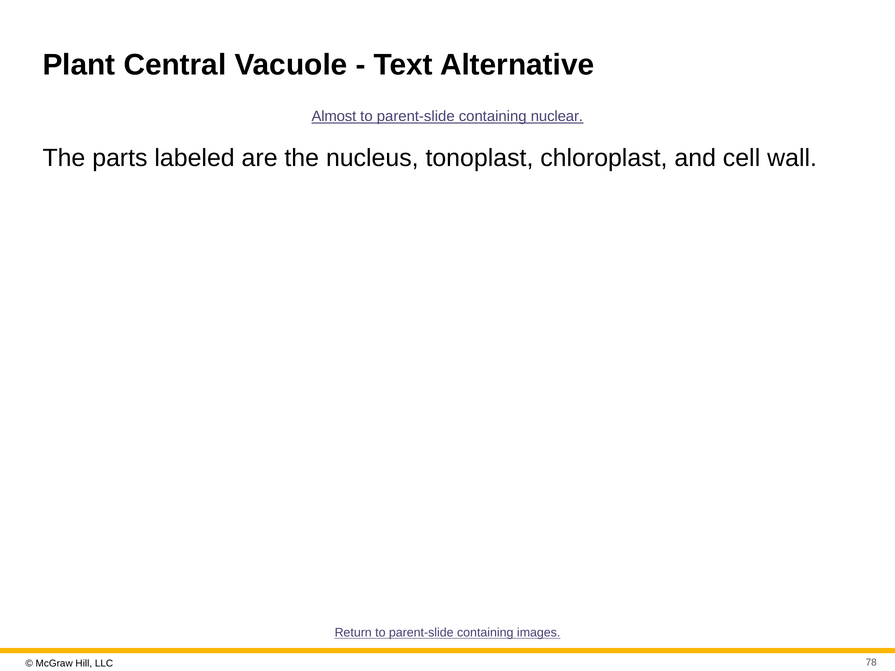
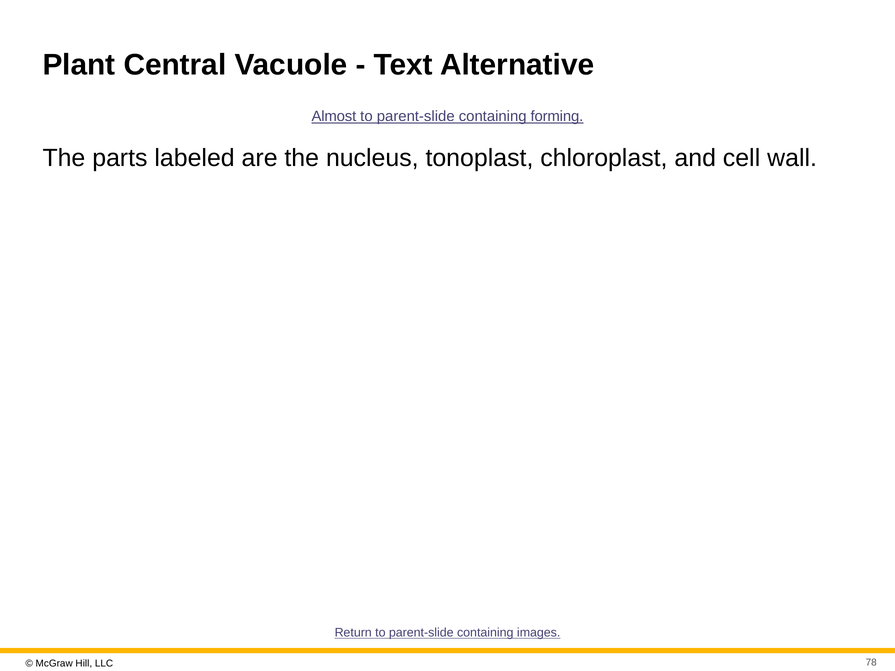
nuclear: nuclear -> forming (557, 117)
